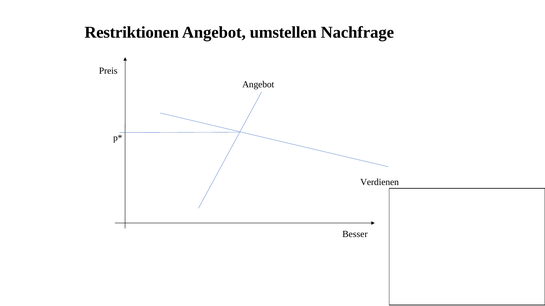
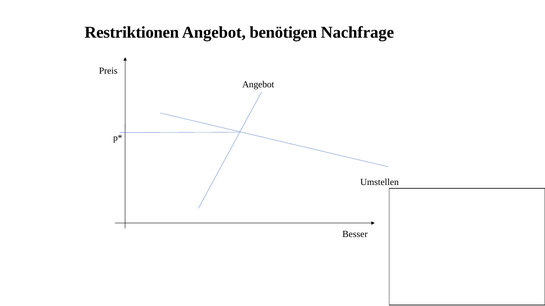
umstellen: umstellen -> benötigen (283, 32)
Verdienen: Verdienen -> Umstellen (380, 182)
